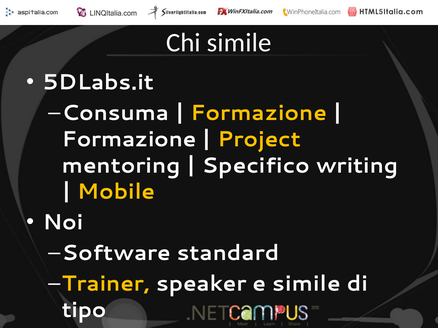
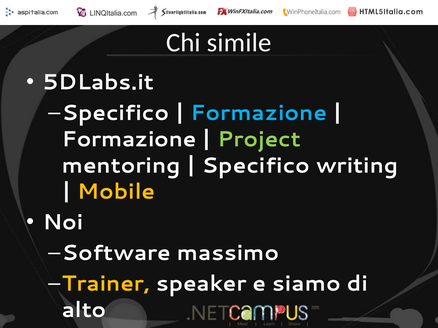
Consuma: Consuma -> Specifico (116, 113)
Formazione colour: yellow -> light blue (259, 113)
Project colour: yellow -> light green (259, 140)
standard: standard -> massimo (228, 253)
e simile: simile -> siamo (306, 284)
tipo: tipo -> alto (84, 310)
